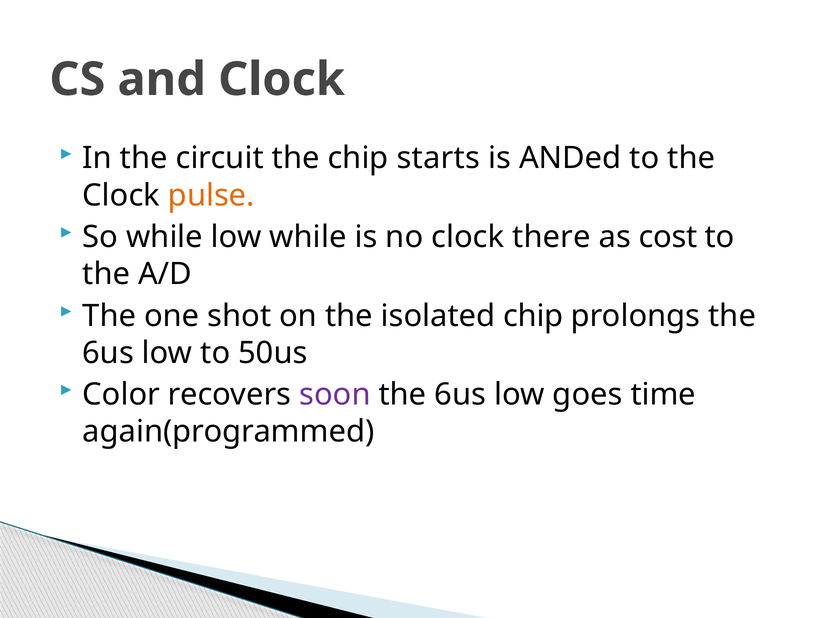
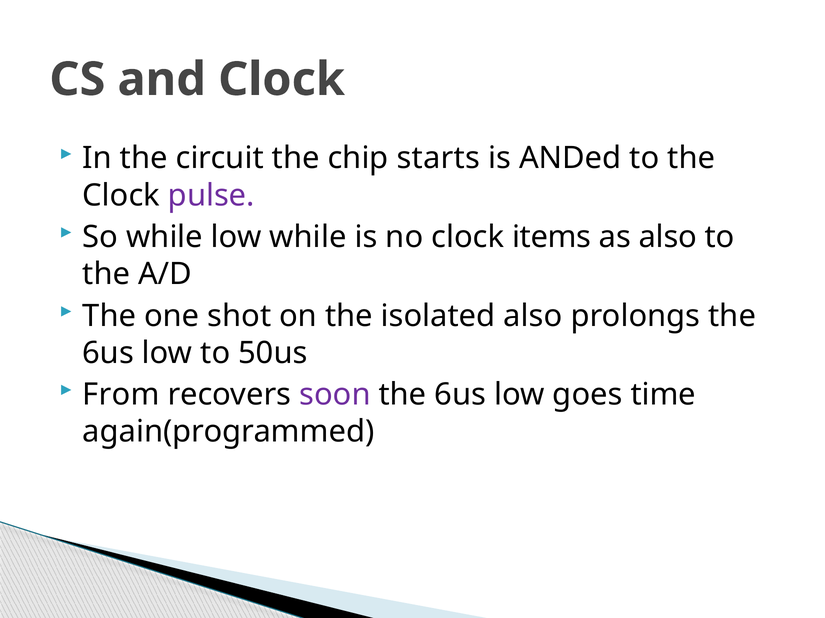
pulse colour: orange -> purple (211, 196)
there: there -> items (552, 237)
as cost: cost -> also (668, 237)
isolated chip: chip -> also (533, 316)
Color: Color -> From (121, 395)
